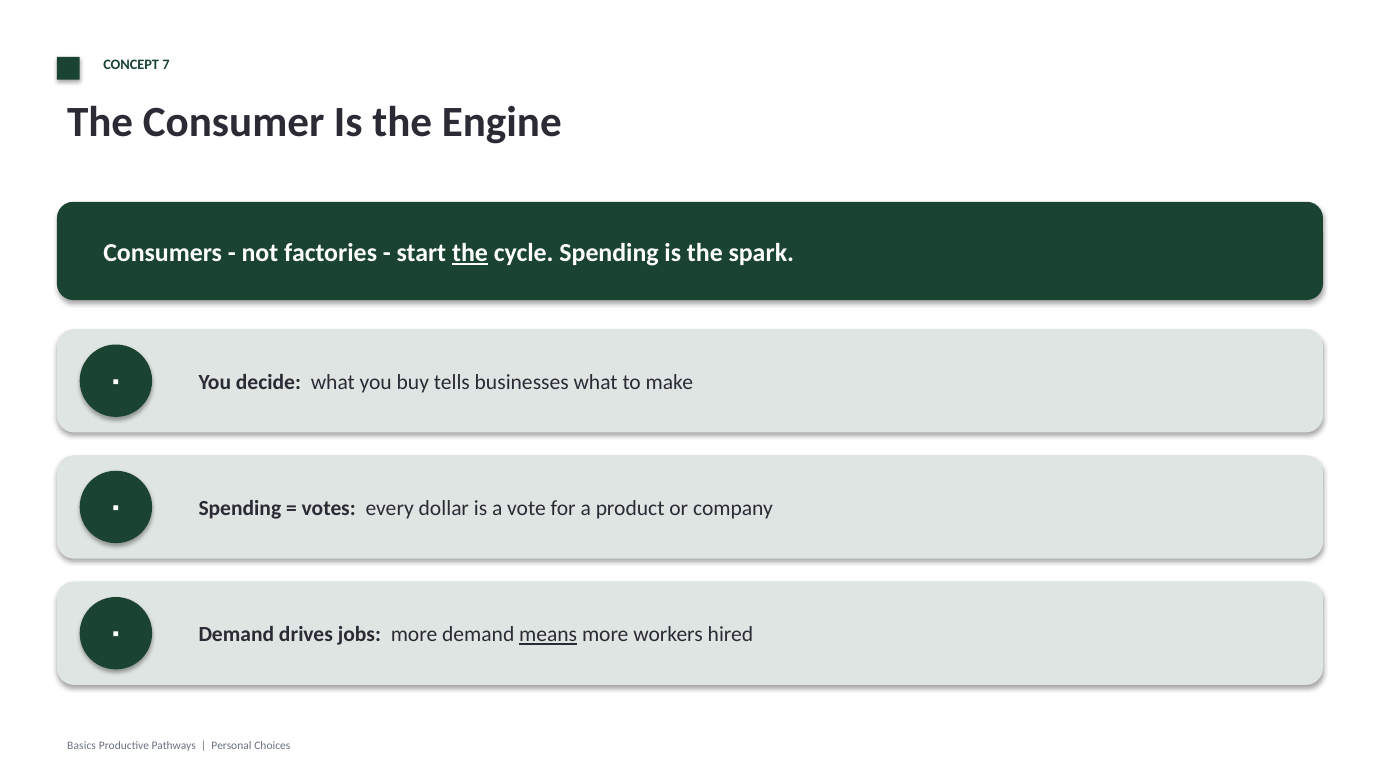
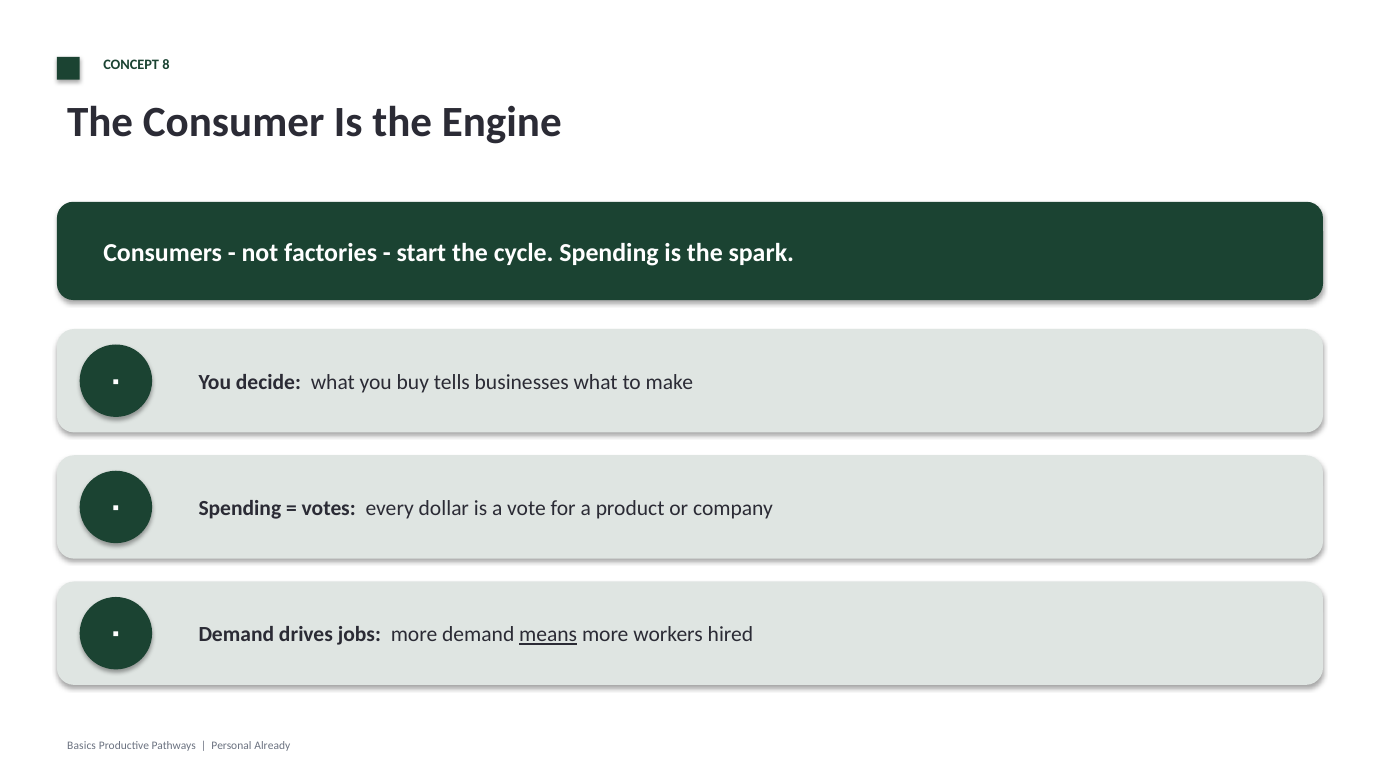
7: 7 -> 8 (166, 64)
the underline: present -> none (470, 253)
Choices: Choices -> Already (272, 746)
